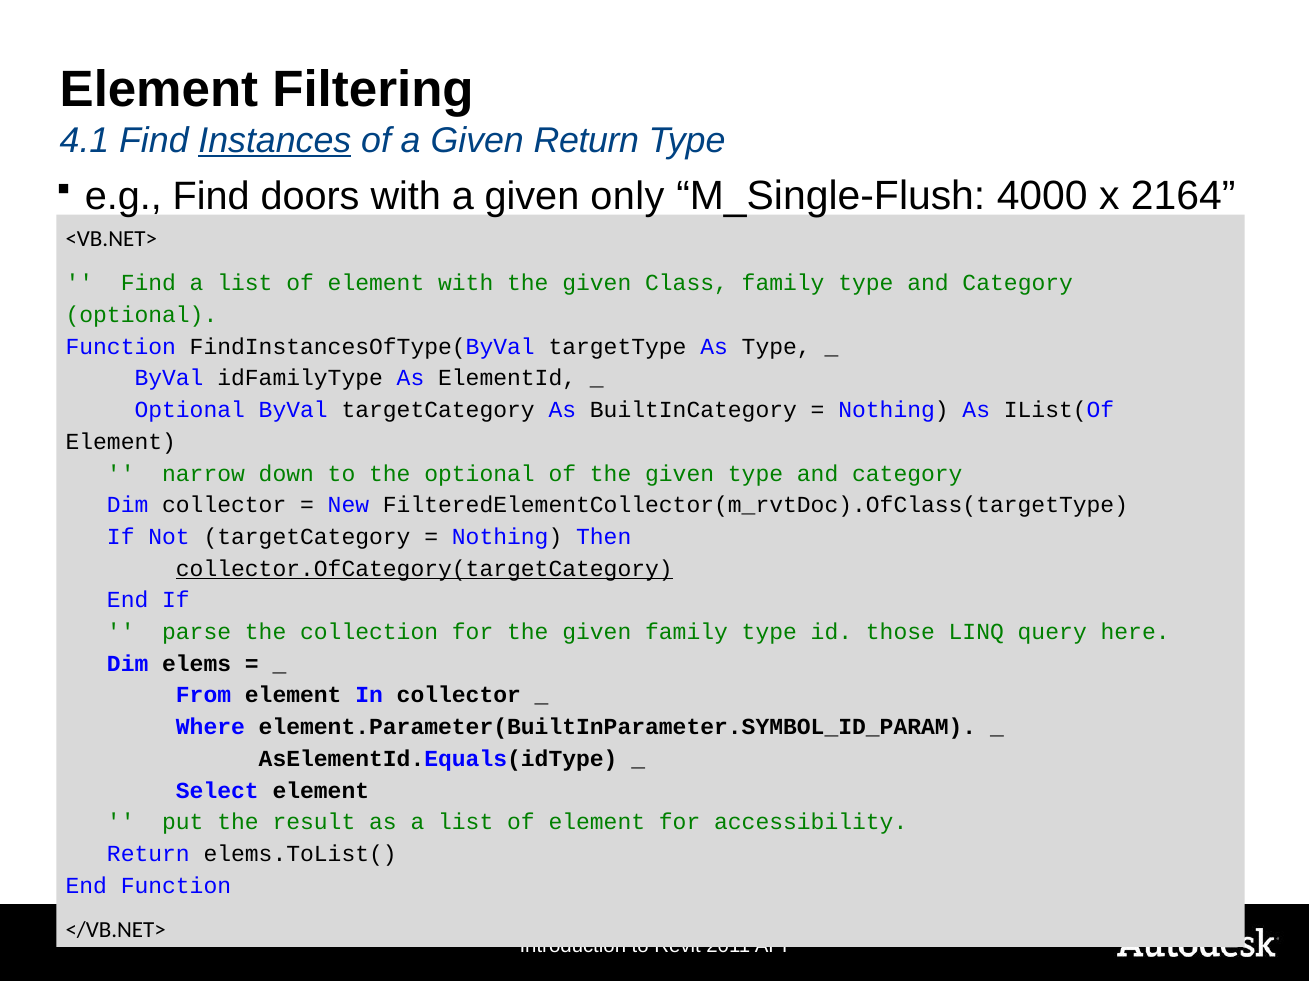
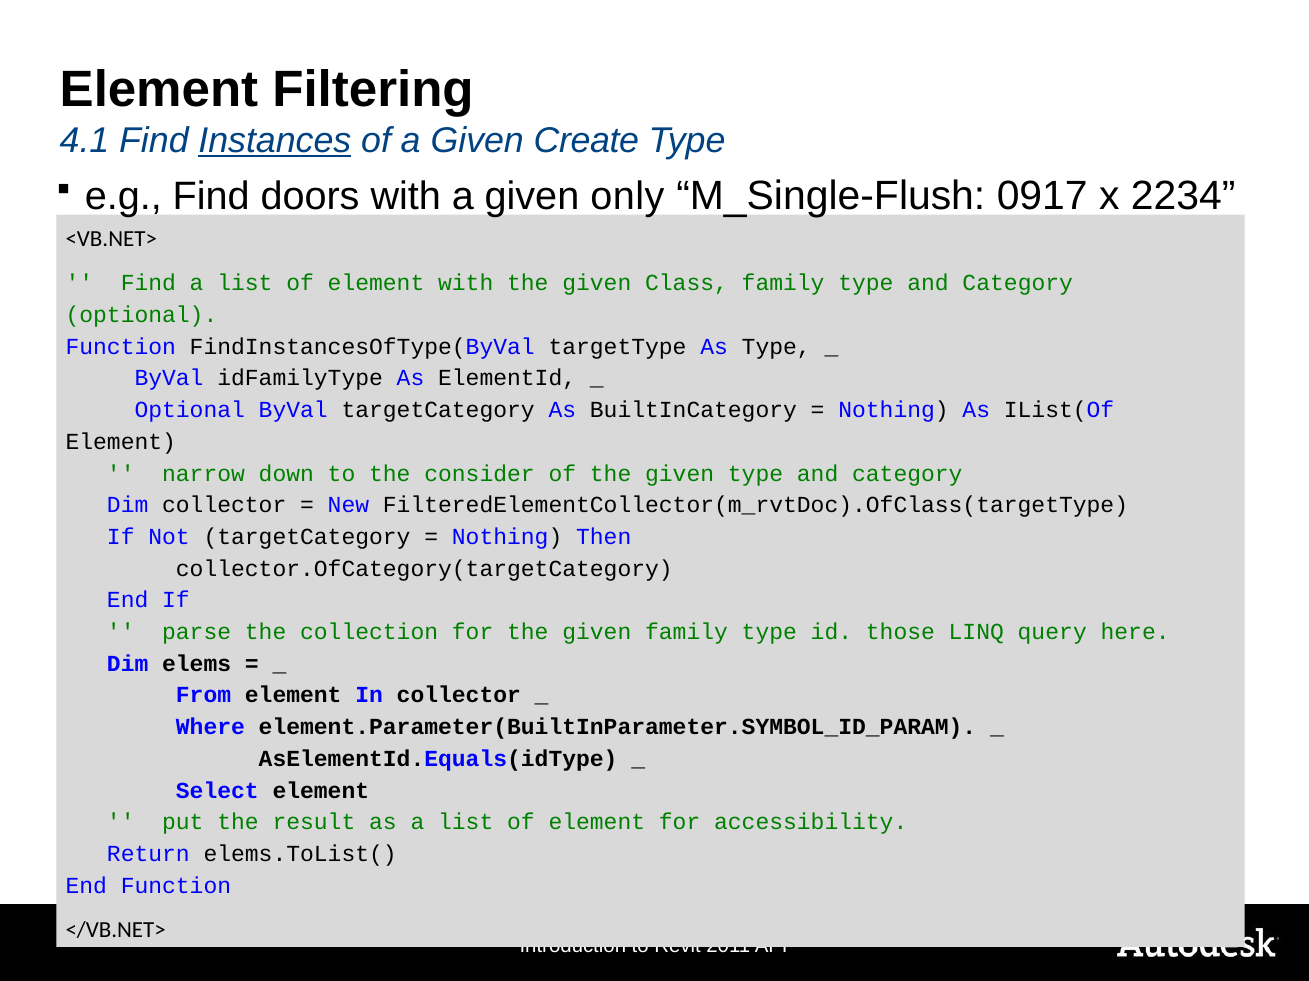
Given Return: Return -> Create (586, 141)
4000: 4000 -> 0917 (1042, 196)
2164: 2164 -> 2234 (1183, 196)
the optional: optional -> consider (480, 474)
collector.OfCategory(targetCategory underline: present -> none (424, 569)
